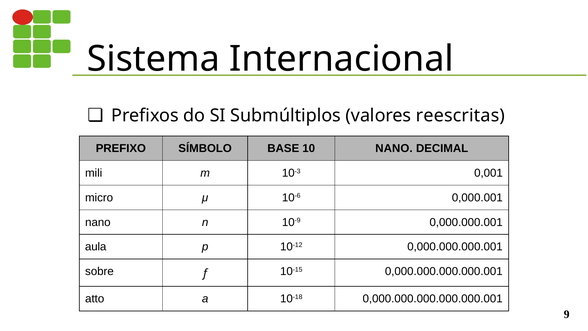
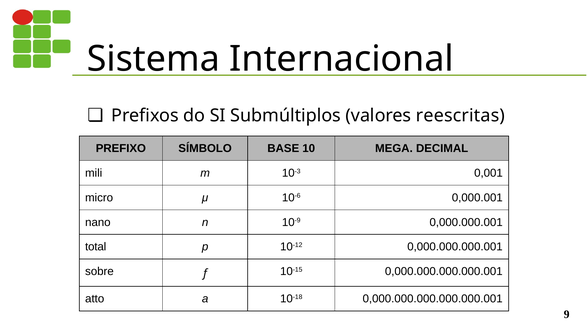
10 NANO: NANO -> MEGA (394, 148)
aula: aula -> total (96, 247)
